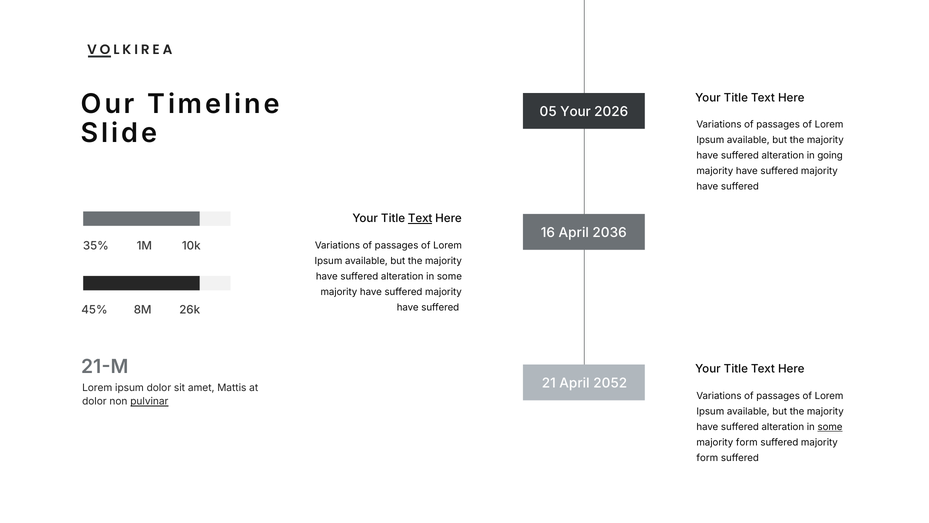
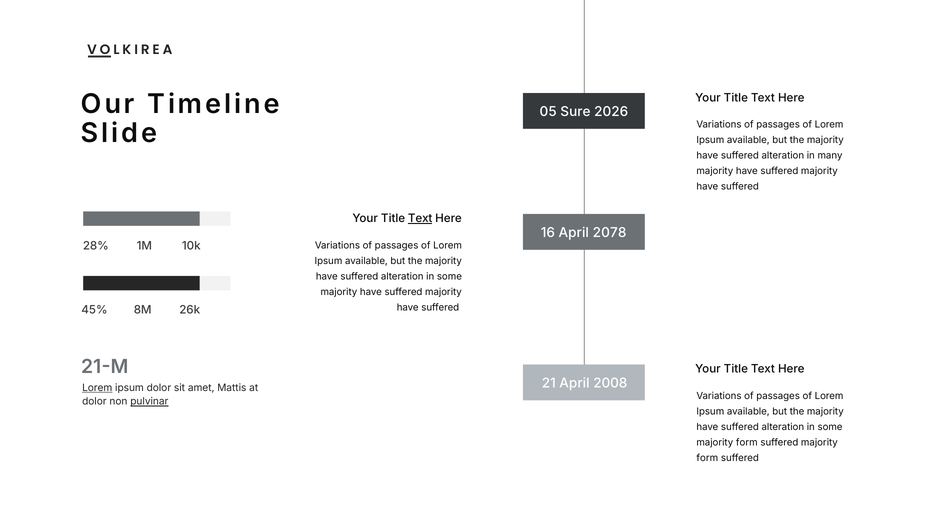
05 Your: Your -> Sure (575, 112)
going: going -> many (830, 156)
2036: 2036 -> 2078 (610, 232)
35%: 35% -> 28% (96, 246)
2052: 2052 -> 2008 (610, 383)
Lorem underline: none -> present (97, 388)
some underline: present -> none (830, 427)
